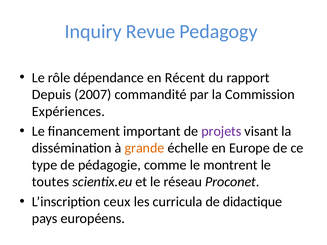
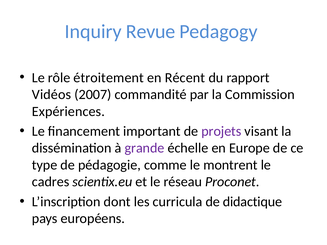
dépendance: dépendance -> étroitement (109, 78)
Depuis: Depuis -> Vidéos (52, 95)
grande colour: orange -> purple (145, 148)
toutes: toutes -> cadres (51, 182)
ceux: ceux -> dont (117, 202)
